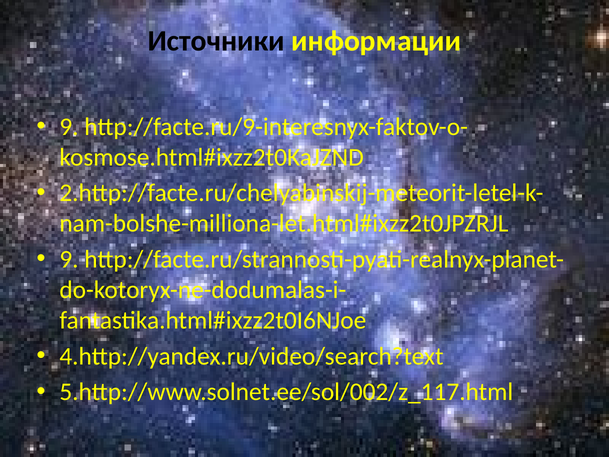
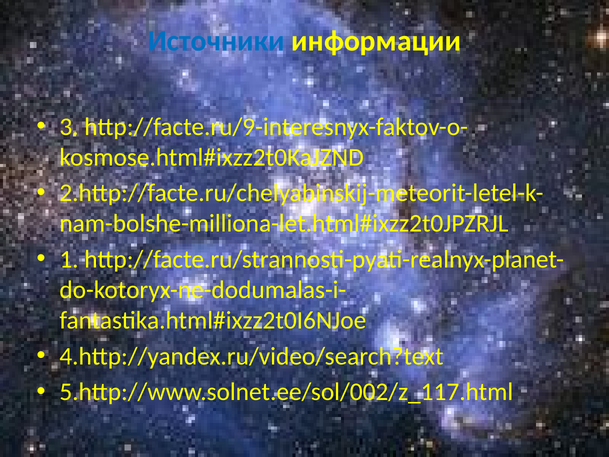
Источники colour: black -> blue (216, 41)
9: 9 -> 3 (69, 127)
9: 9 -> 1 (69, 259)
